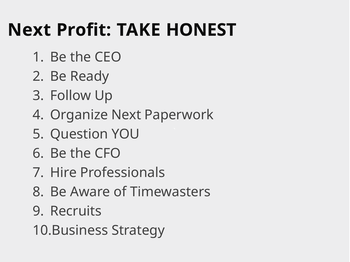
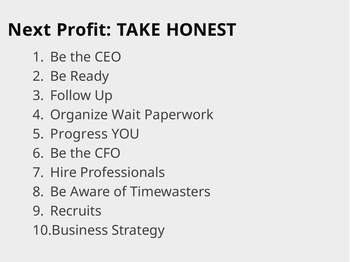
Organize Next: Next -> Wait (126, 115)
Question: Question -> Progress (79, 134)
